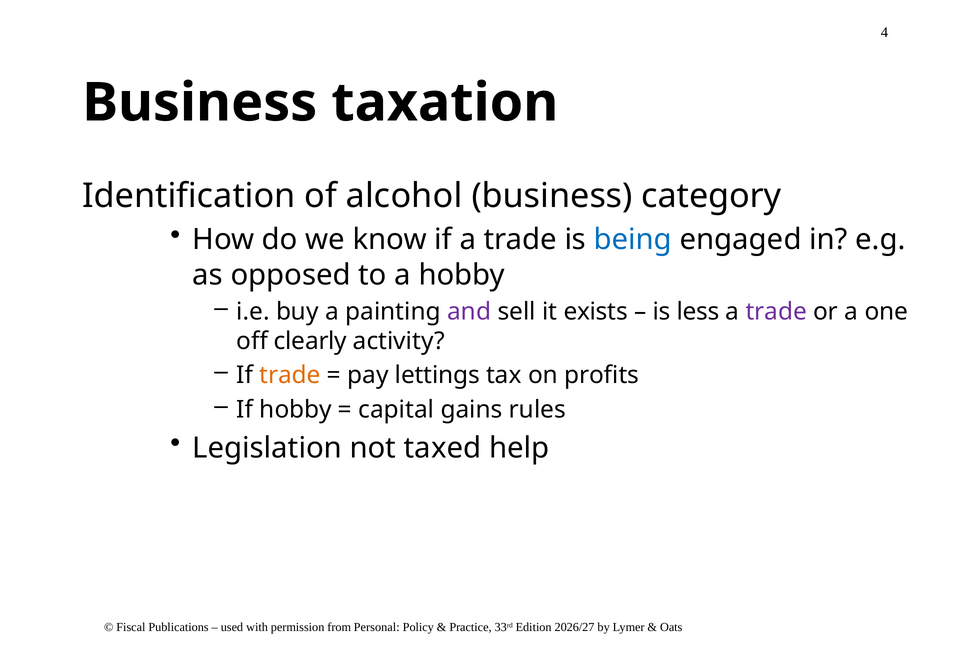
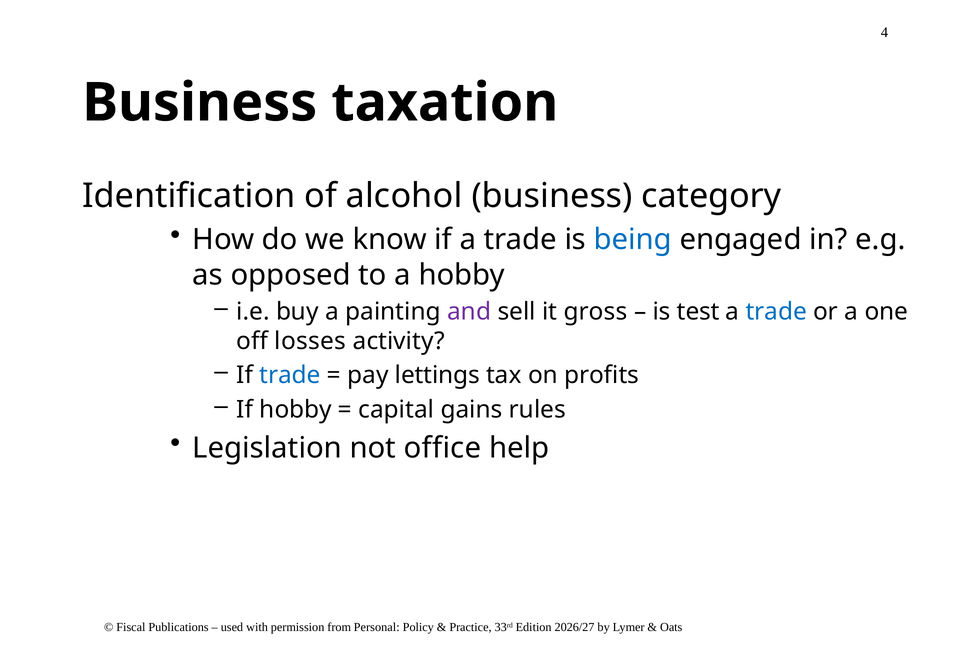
exists: exists -> gross (596, 312)
less: less -> test (698, 312)
trade colour: purple -> blue (776, 312)
clearly: clearly -> losses (310, 341)
trade colour: orange -> blue (290, 376)
taxed: taxed -> office (443, 448)
